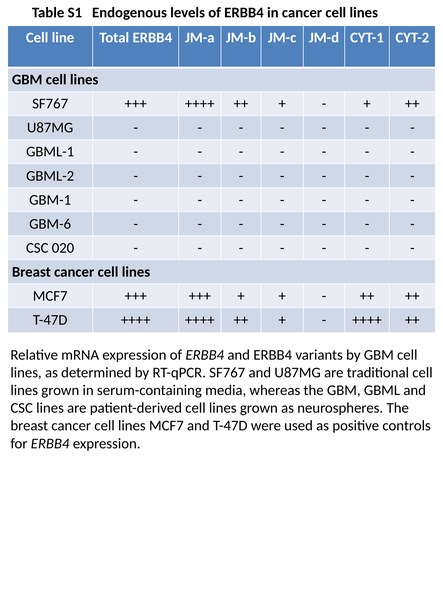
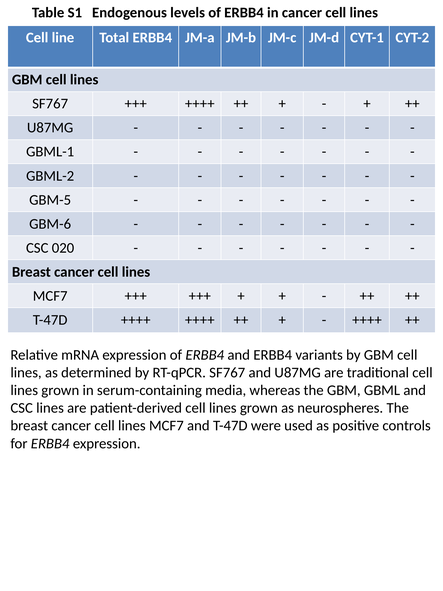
GBM-1: GBM-1 -> GBM-5 (50, 200)
